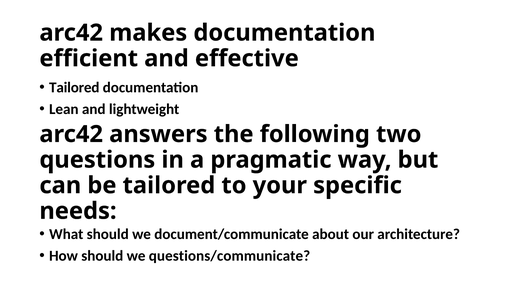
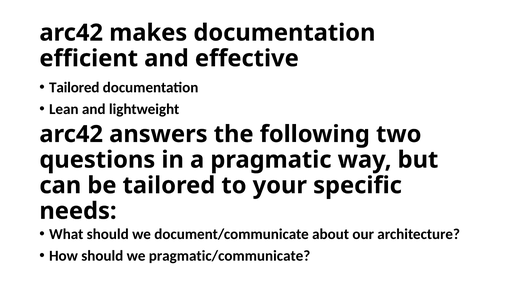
questions/communicate: questions/communicate -> pragmatic/communicate (230, 256)
